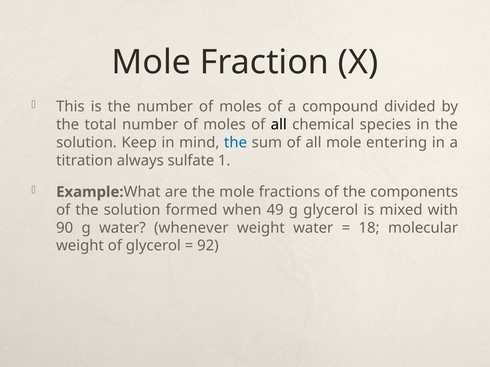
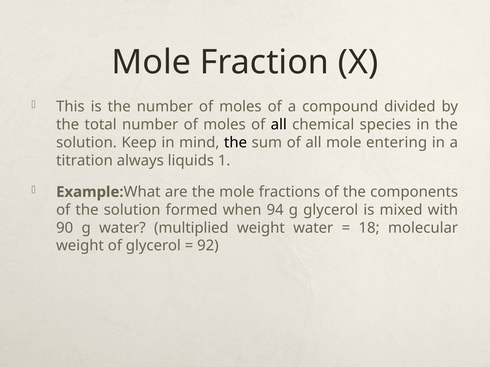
the colour: blue -> black (236, 143)
sulfate: sulfate -> liquids (191, 161)
49: 49 -> 94 (275, 210)
whenever: whenever -> multiplied (191, 228)
